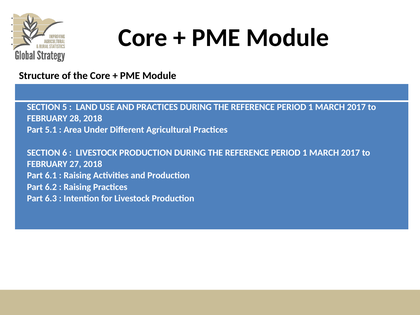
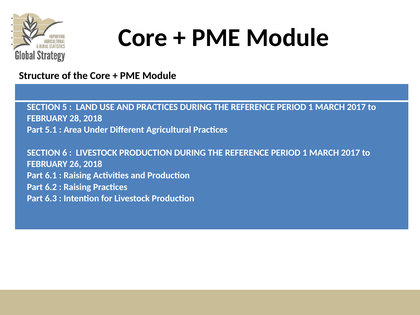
27: 27 -> 26 (75, 164)
